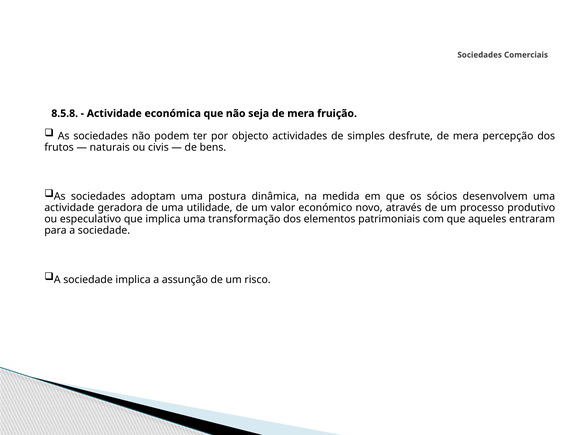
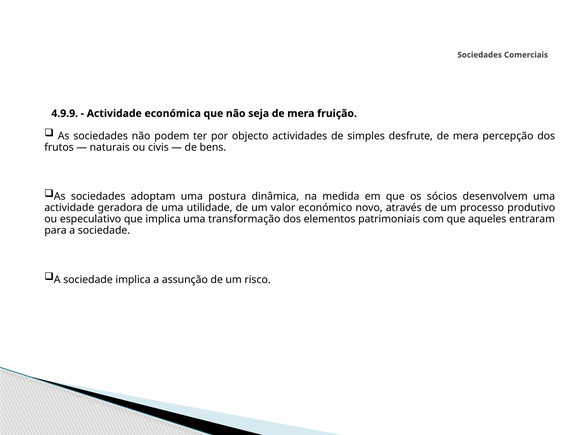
8.5.8: 8.5.8 -> 4.9.9 (65, 113)
